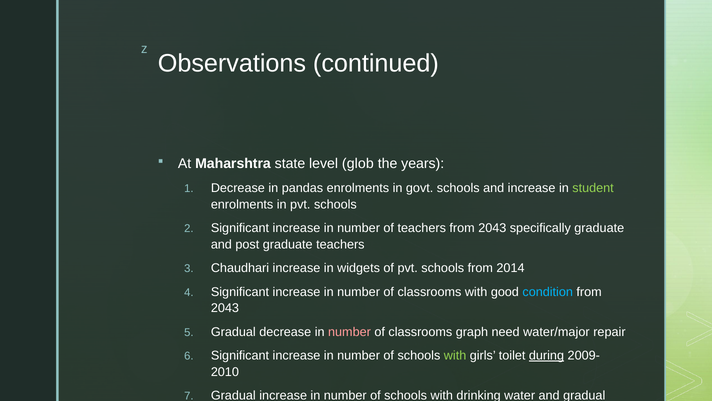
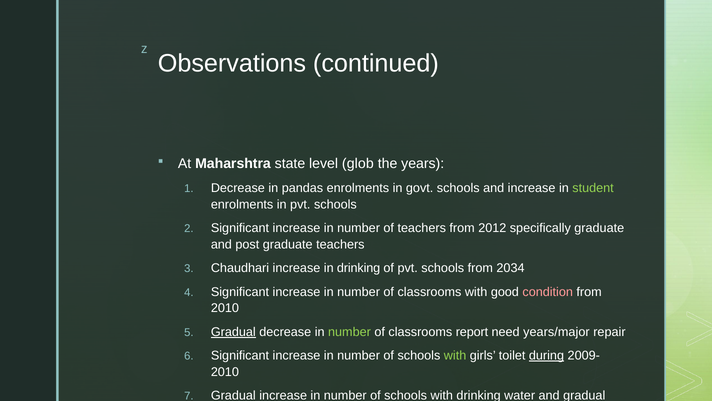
teachers from 2043: 2043 -> 2012 (492, 228)
in widgets: widgets -> drinking (359, 268)
2014: 2014 -> 2034 (511, 268)
condition colour: light blue -> pink (548, 292)
2043: 2043 -> 2010 (225, 308)
Gradual underline: none -> present (233, 332)
number colour: pink -> light green (349, 332)
graph: graph -> report (472, 332)
water/major: water/major -> years/major (556, 332)
